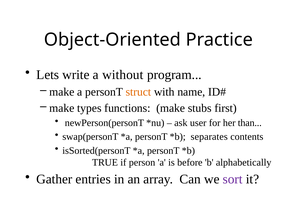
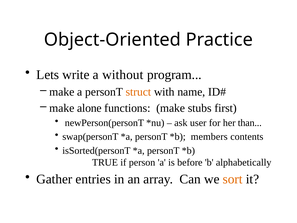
types: types -> alone (89, 108)
separates: separates -> members (209, 137)
sort colour: purple -> orange (233, 179)
